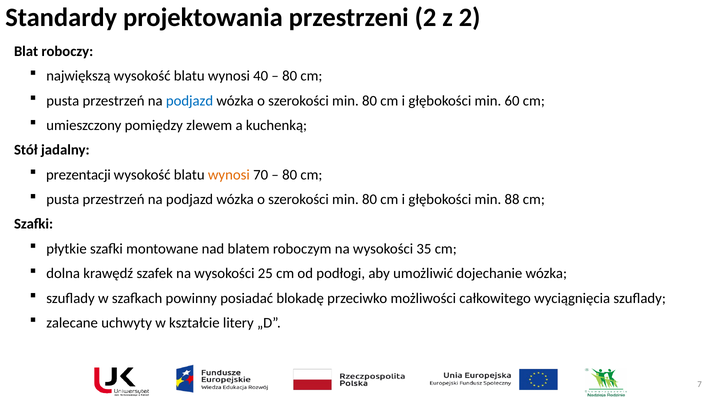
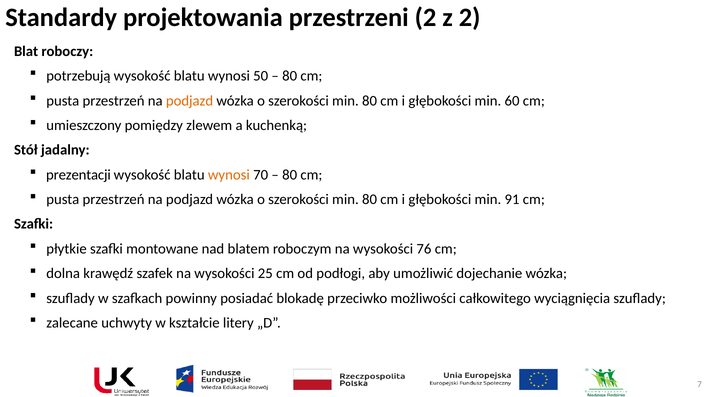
największą: największą -> potrzebują (78, 76)
40: 40 -> 50 (261, 76)
podjazd colour: blue -> orange (190, 101)
88: 88 -> 91 (512, 200)
35: 35 -> 76 (424, 249)
